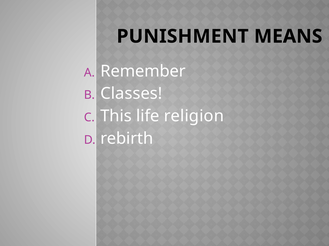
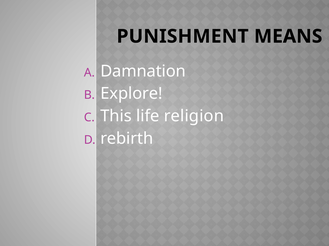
Remember: Remember -> Damnation (143, 71)
Classes: Classes -> Explore (131, 94)
